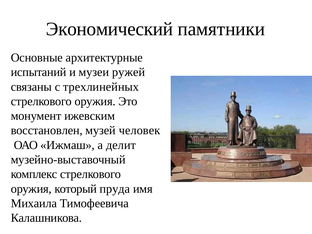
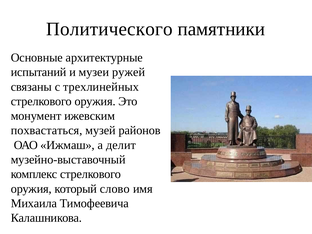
Экономический: Экономический -> Политического (109, 29)
восстановлен: восстановлен -> похвастаться (47, 130)
человек: человек -> районов (140, 130)
пруда: пруда -> слово (115, 189)
